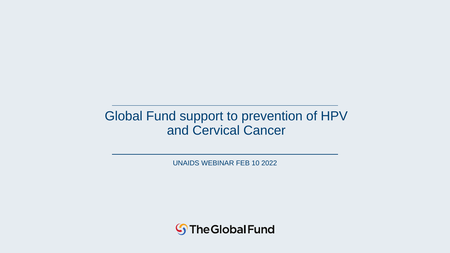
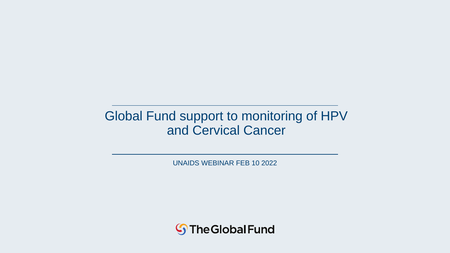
prevention: prevention -> monitoring (272, 116)
